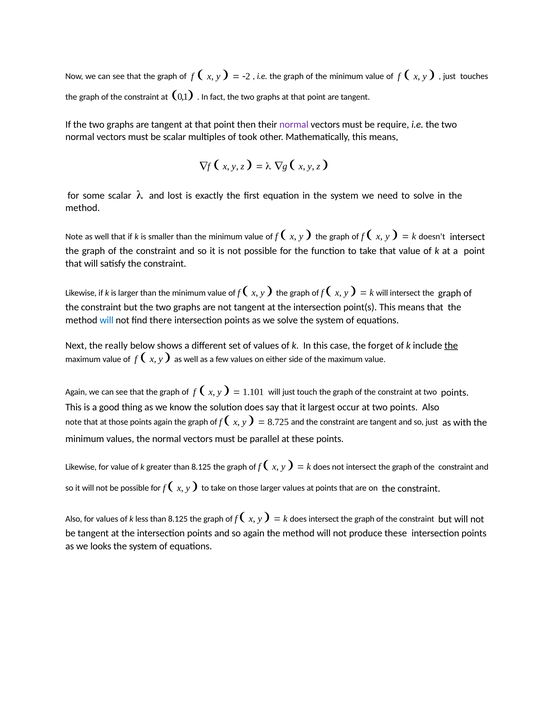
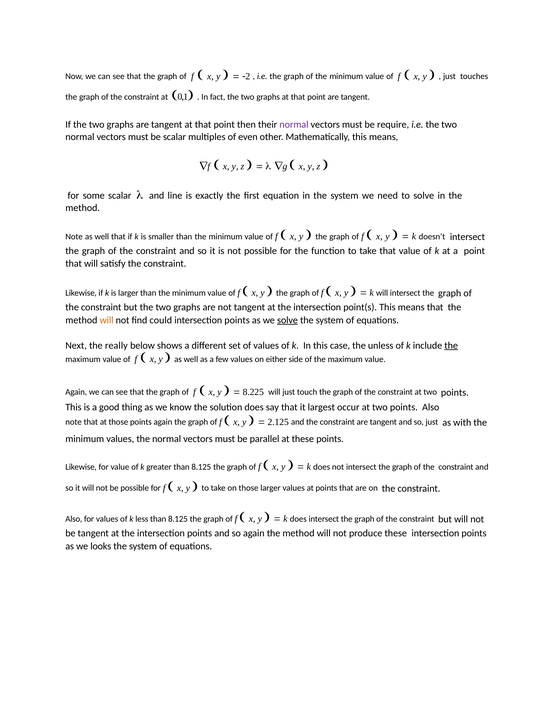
took: took -> even (248, 137)
lost: lost -> line (175, 196)
will colour: blue -> orange (107, 320)
there: there -> could (161, 320)
solve underline: none -> present (288, 320)
forget: forget -> unless (381, 346)
1.101: 1.101 -> 8.225 (253, 392)
8.725: 8.725 -> 2.125 (278, 422)
